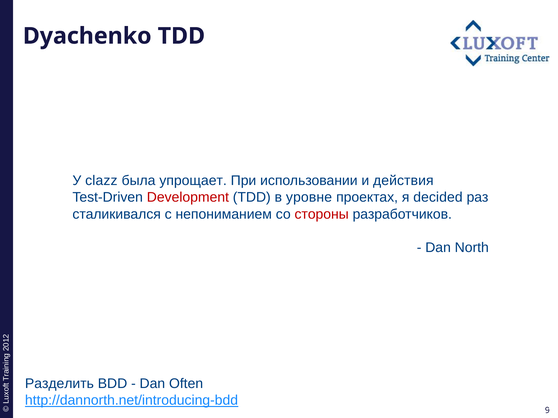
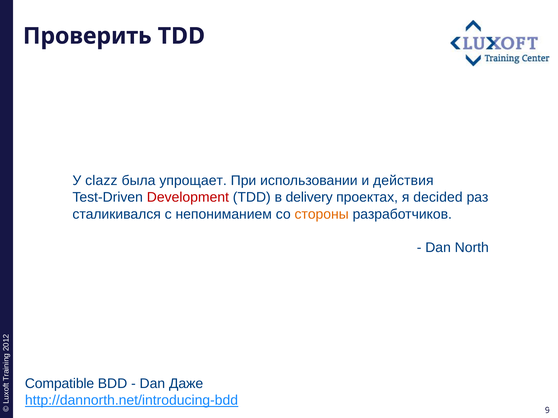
Dyachenko: Dyachenko -> Проверить (87, 36)
уровне: уровне -> delivery (309, 198)
стороны colour: red -> orange (322, 214)
Разделить: Разделить -> Compatible (60, 384)
Often: Often -> Даже (186, 384)
